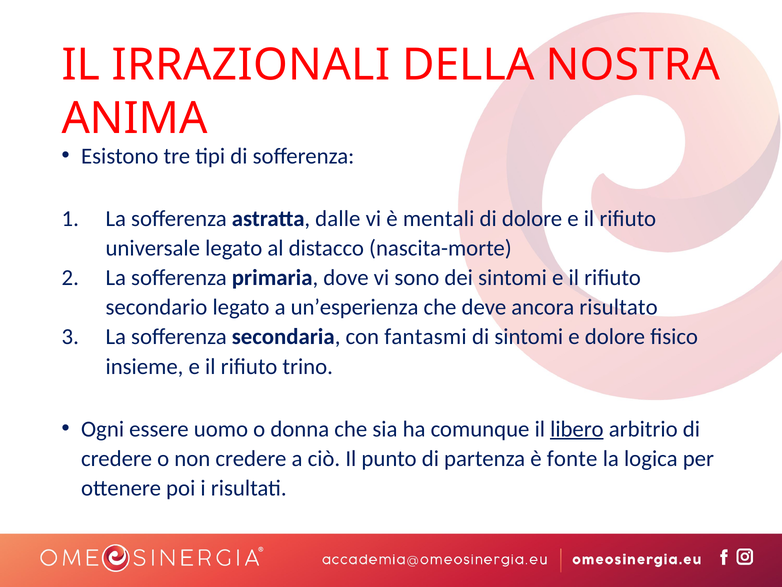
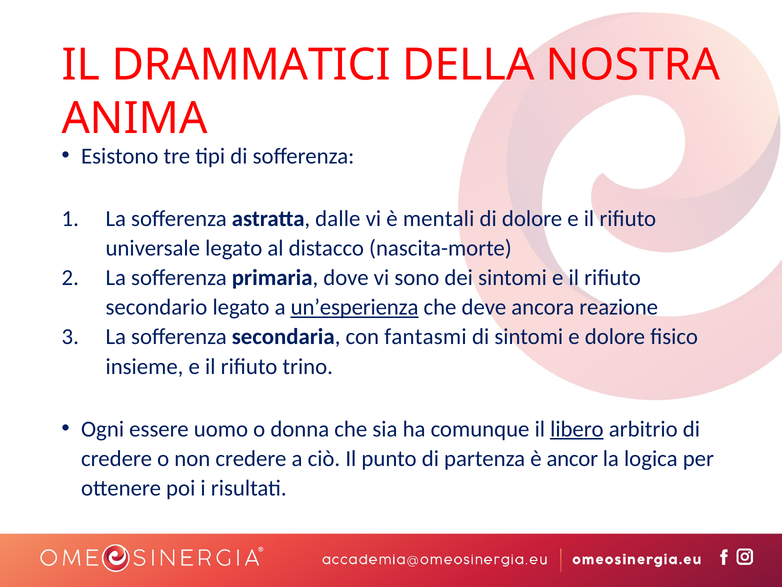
IRRAZIONALI: IRRAZIONALI -> DRAMMATICI (251, 65)
un’esperienza underline: none -> present (355, 307)
risultato: risultato -> reazione (619, 307)
fonte: fonte -> ancor (572, 458)
